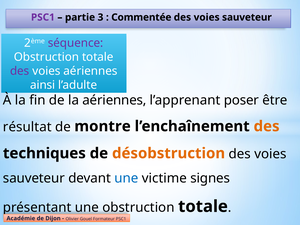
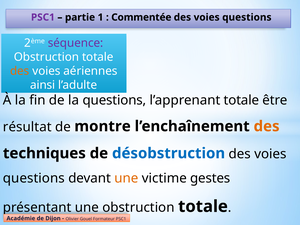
3: 3 -> 1 (101, 17)
sauveteur: sauveteur -> questions (247, 17)
des colour: purple -> orange (20, 71)
la aériennes: aériennes -> questions (114, 100)
l’apprenant poser: poser -> totale (241, 100)
désobstruction colour: orange -> blue (169, 153)
sauveteur: sauveteur -> questions (34, 178)
une colour: blue -> orange (126, 178)
signes: signes -> gestes (210, 178)
